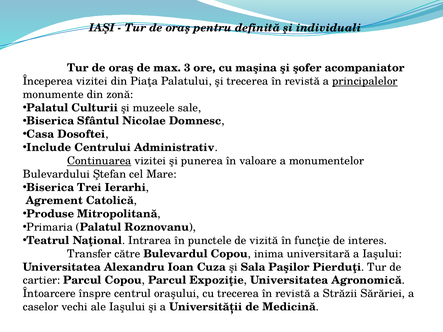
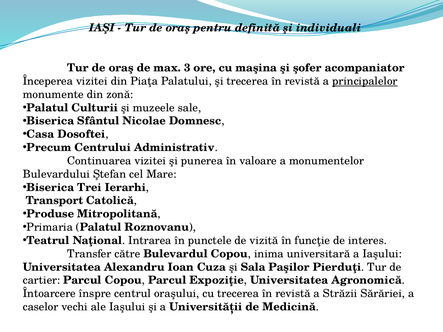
Include: Include -> Precum (49, 148)
Continuarea underline: present -> none (99, 161)
Agrement: Agrement -> Transport (54, 201)
